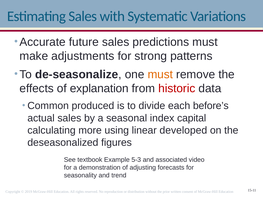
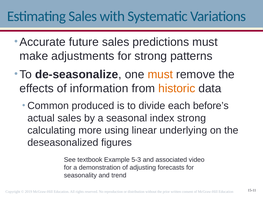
explanation: explanation -> information (99, 88)
historic colour: red -> orange (177, 88)
index capital: capital -> strong (192, 118)
developed: developed -> underlying (183, 130)
